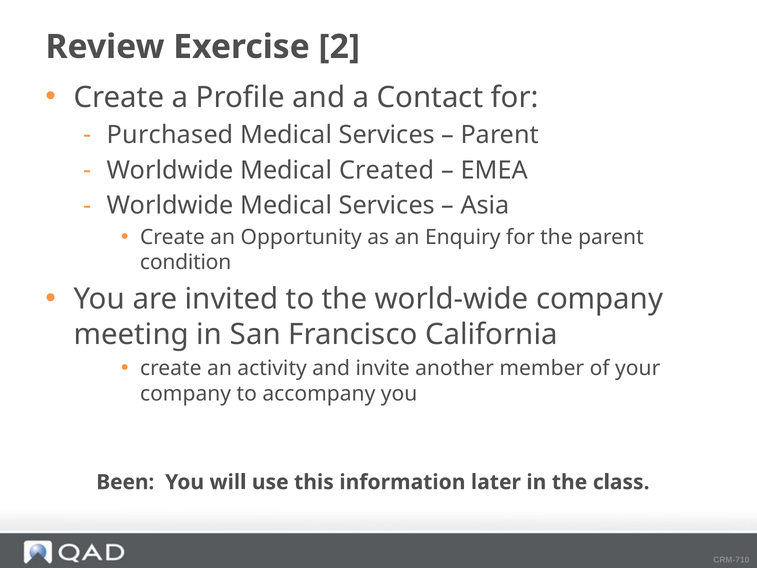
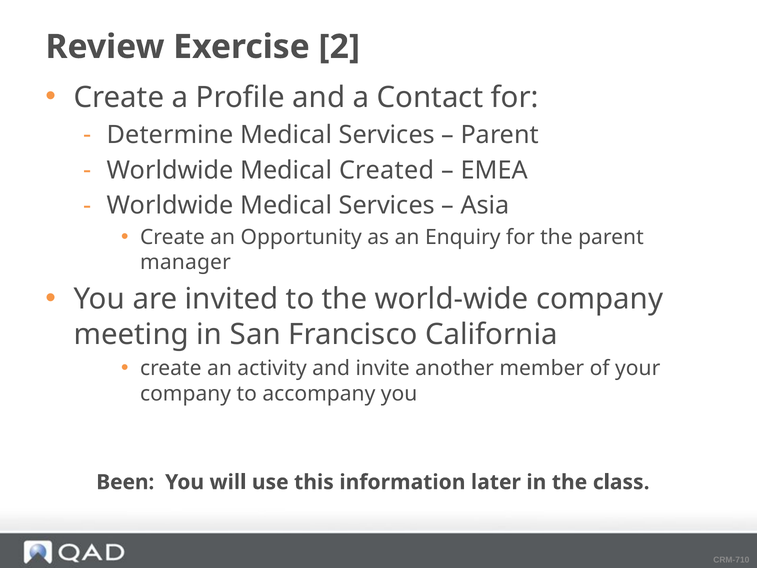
Purchased: Purchased -> Determine (170, 135)
condition: condition -> manager (185, 262)
